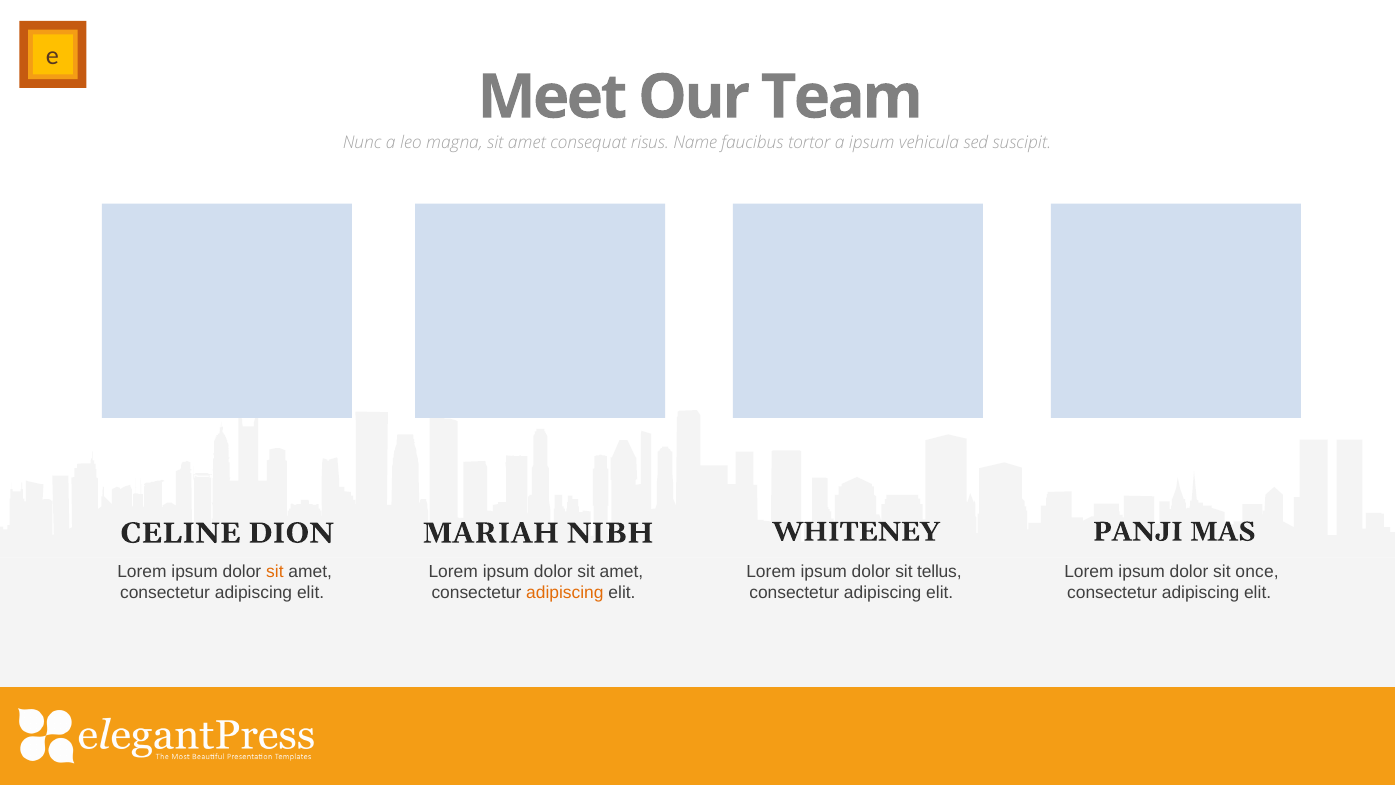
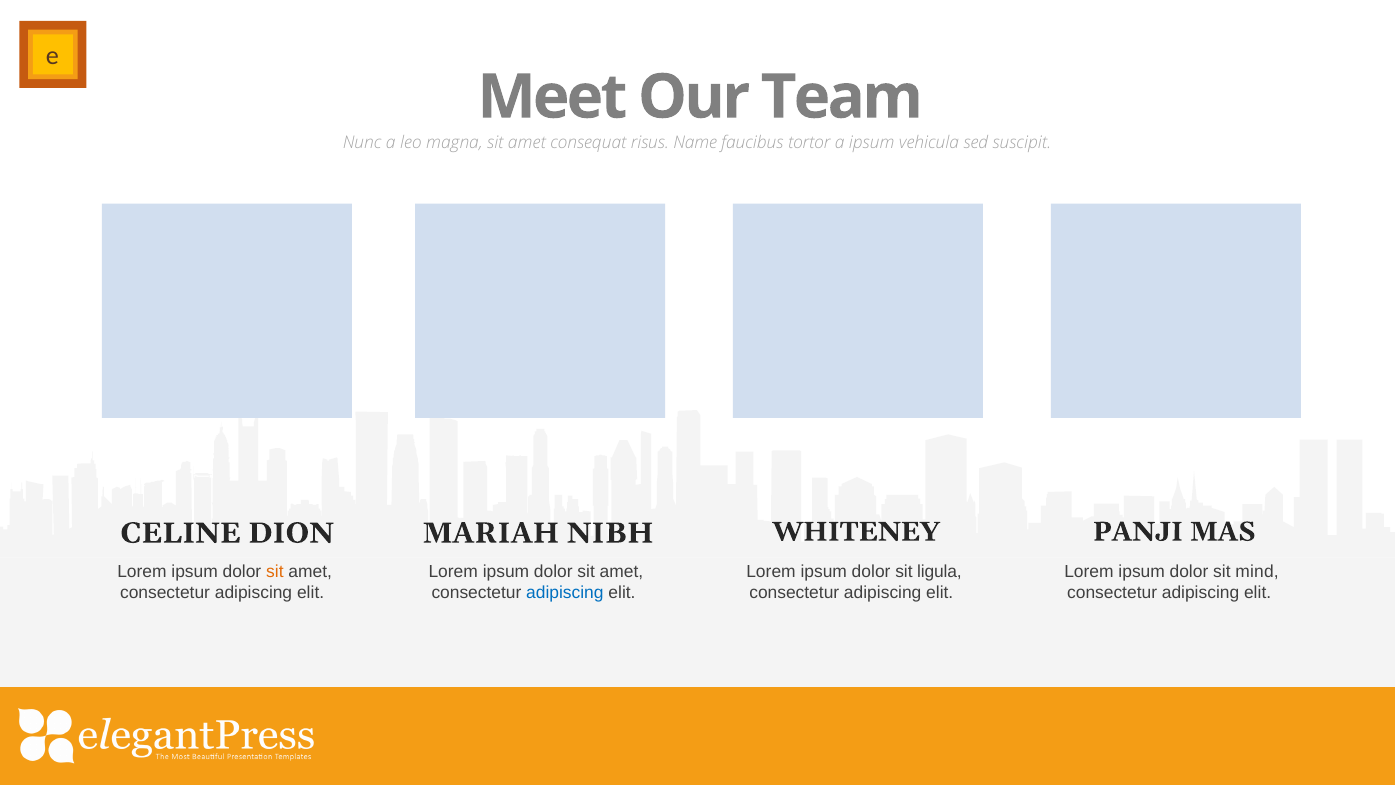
tellus: tellus -> ligula (939, 572)
once: once -> mind (1257, 572)
adipiscing colour: orange -> blue (565, 593)
